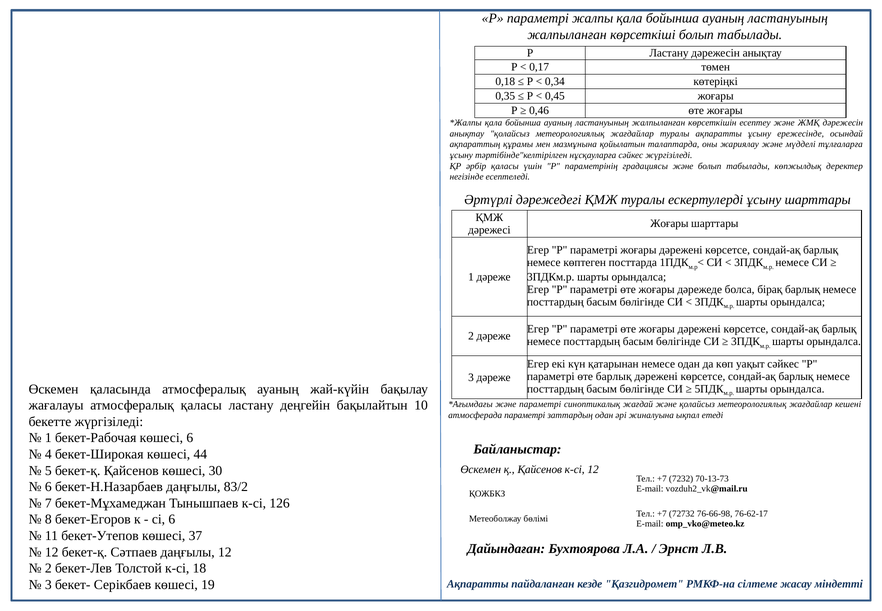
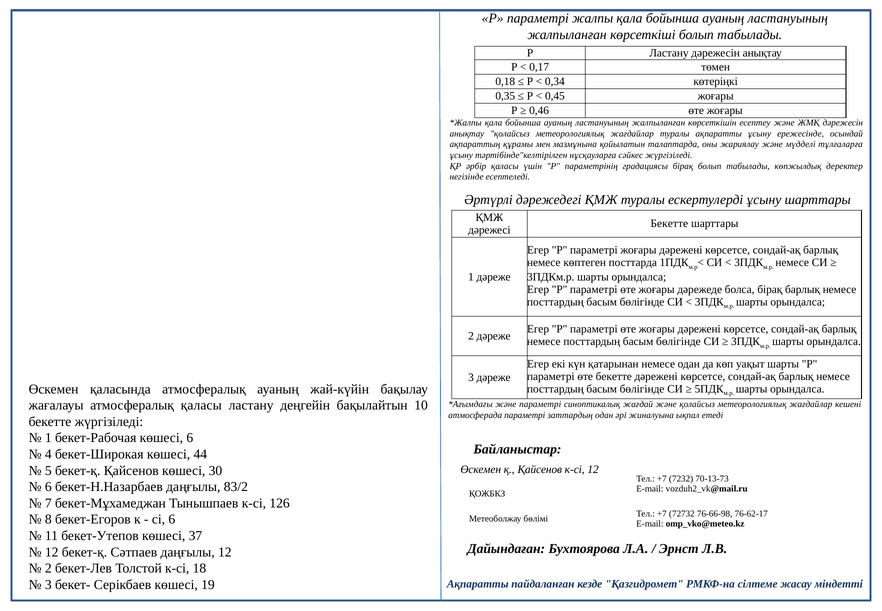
градациясы және: және -> бірақ (683, 166)
Жоғары: Жоғары -> Бекетте (669, 224)
уақыт сәйкес: сәйкес -> шарты (783, 364)
өте барлық: барлық -> бекетте (614, 376)
